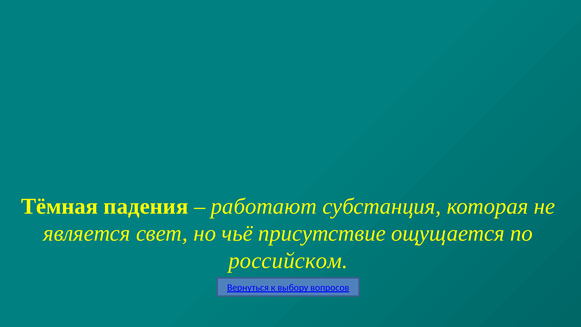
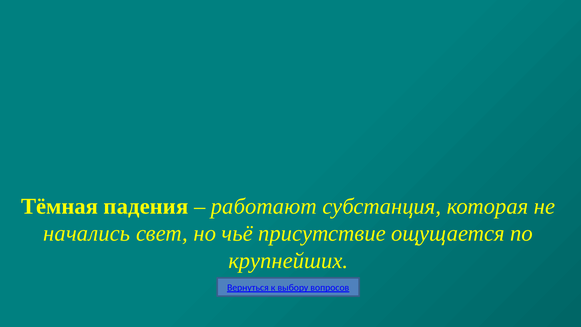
является: является -> начались (87, 233)
российском: российском -> крупнейших (288, 261)
